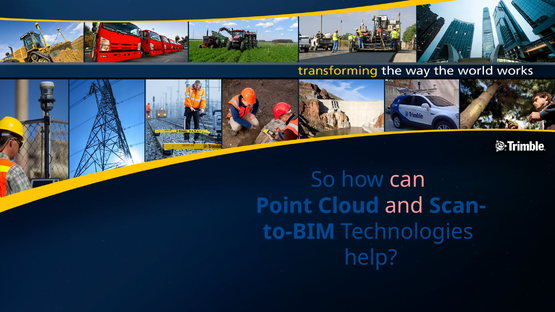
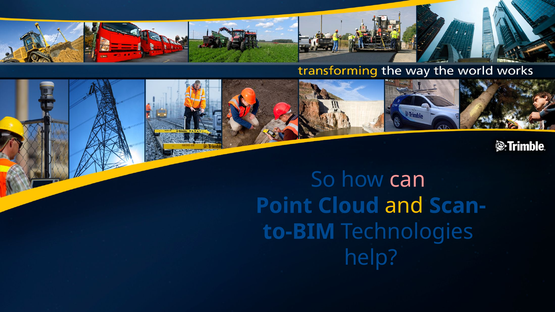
and colour: pink -> yellow (404, 206)
